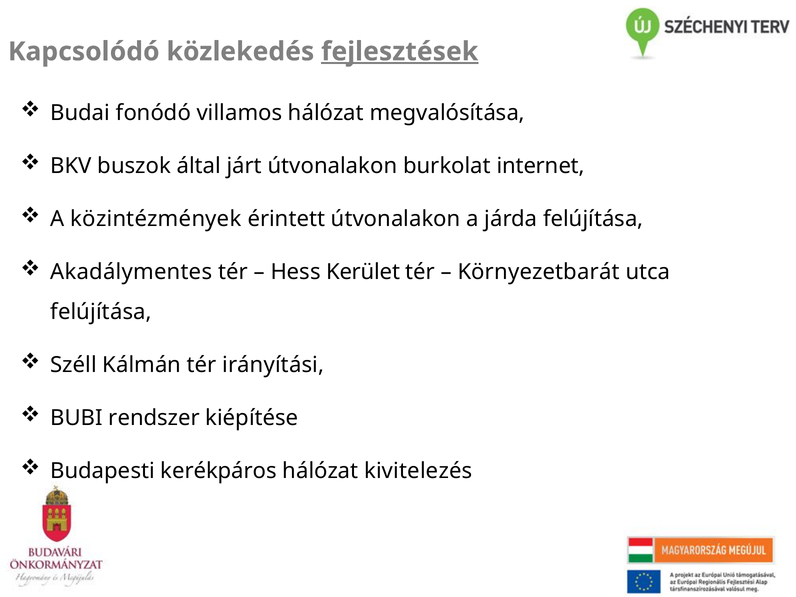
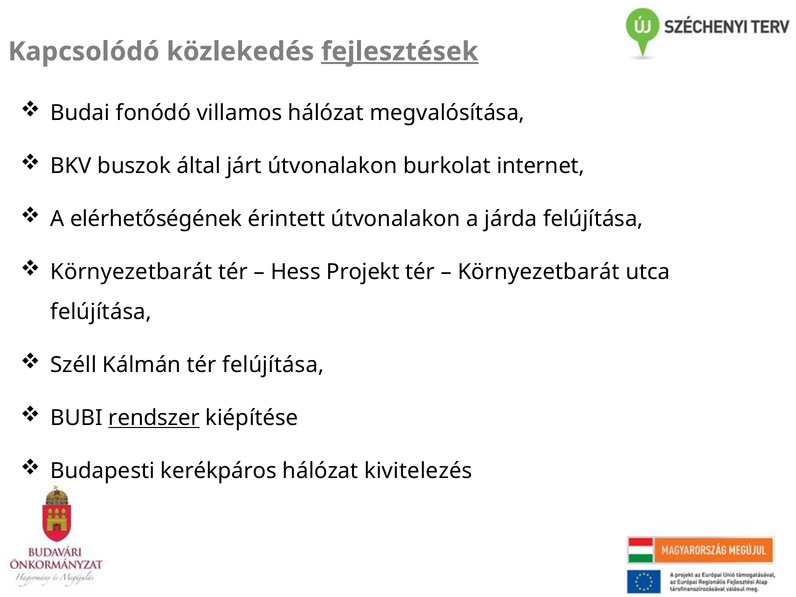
közintézmények: közintézmények -> elérhetőségének (156, 219)
Akadálymentes: Akadálymentes -> Környezetbarát (131, 272)
Kerület: Kerület -> Projekt (363, 272)
tér irányítási: irányítási -> felújítása (273, 365)
rendszer underline: none -> present (154, 418)
